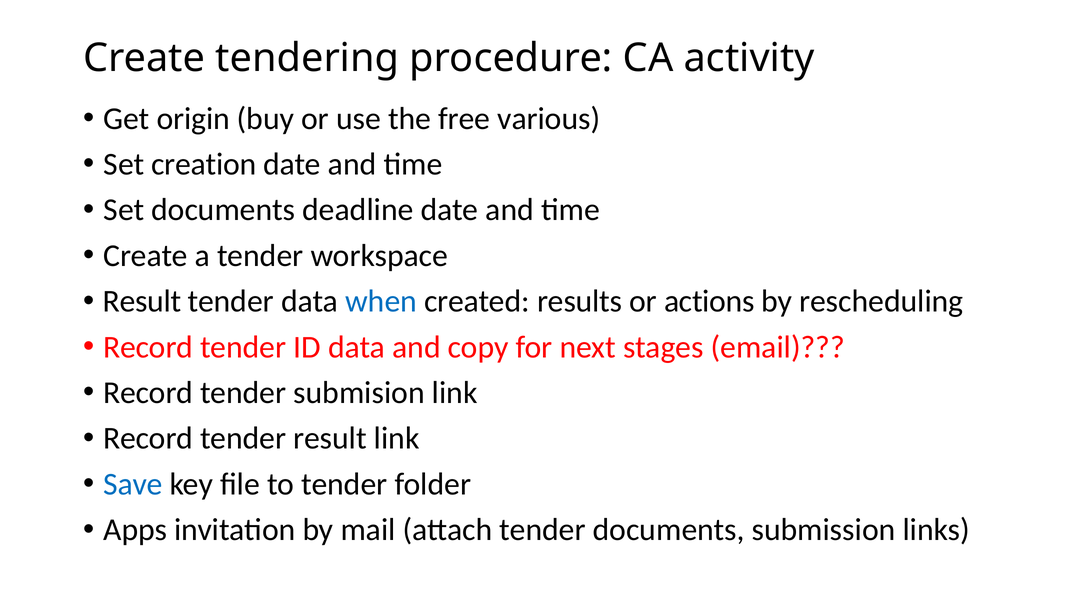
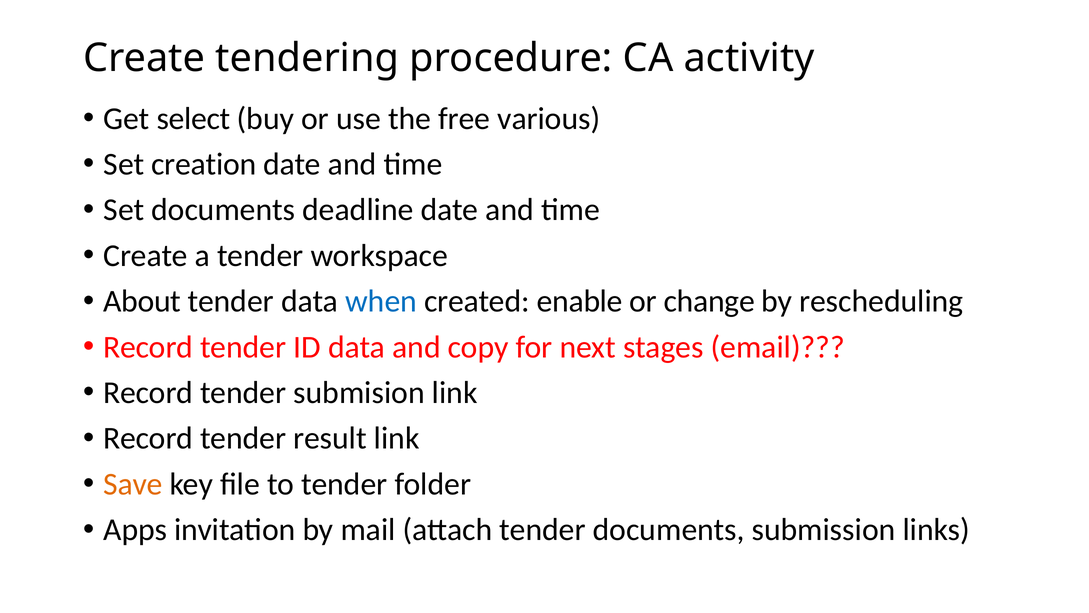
origin: origin -> select (193, 118)
Result: Result -> About (142, 301)
results: results -> enable (580, 301)
actions: actions -> change (709, 301)
Save colour: blue -> orange (133, 484)
